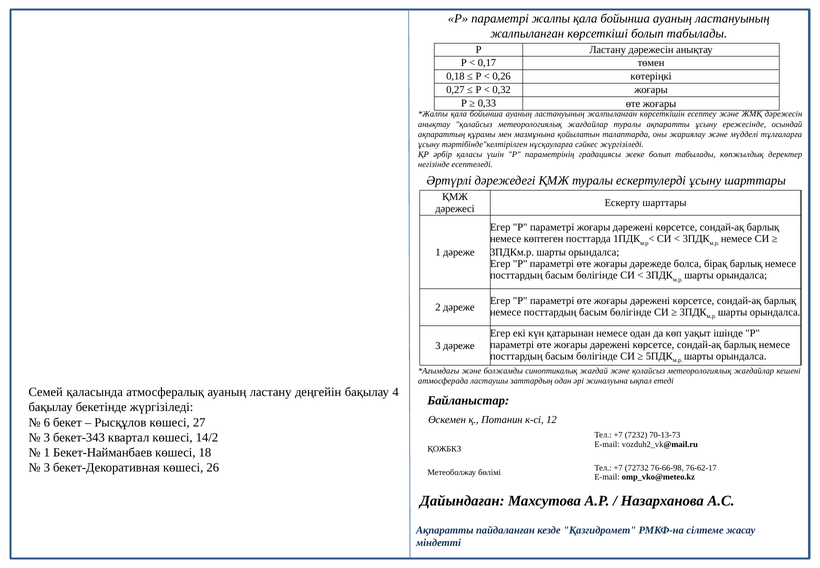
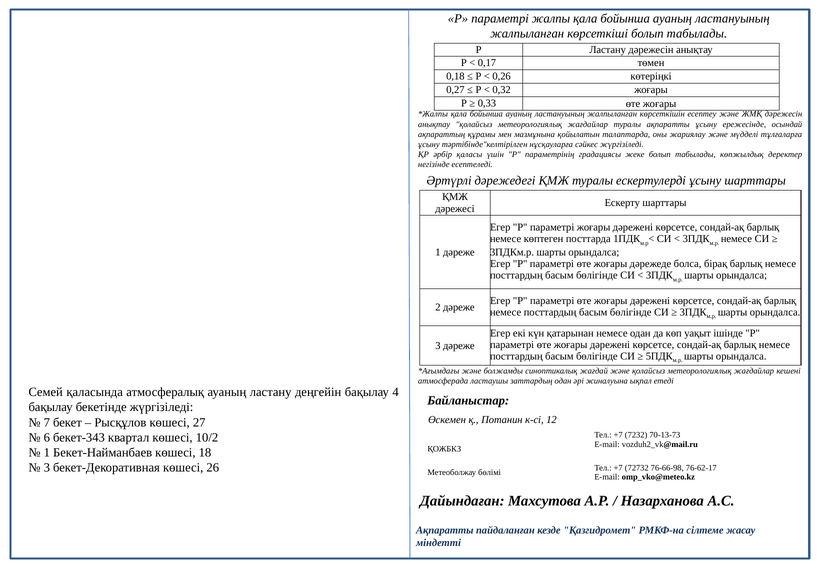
6: 6 -> 7 (47, 422)
3: 3 -> 6 (47, 437)
14/2: 14/2 -> 10/2 (207, 437)
